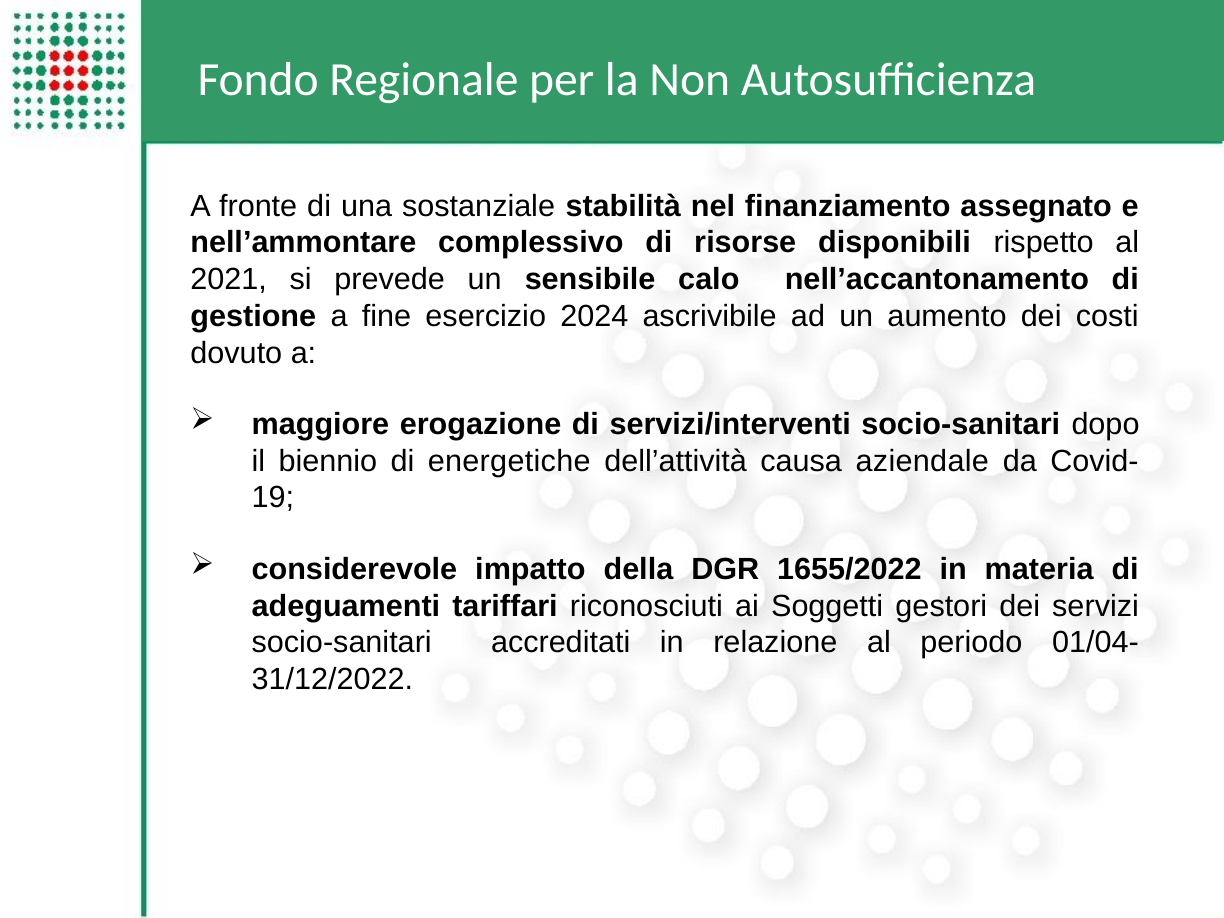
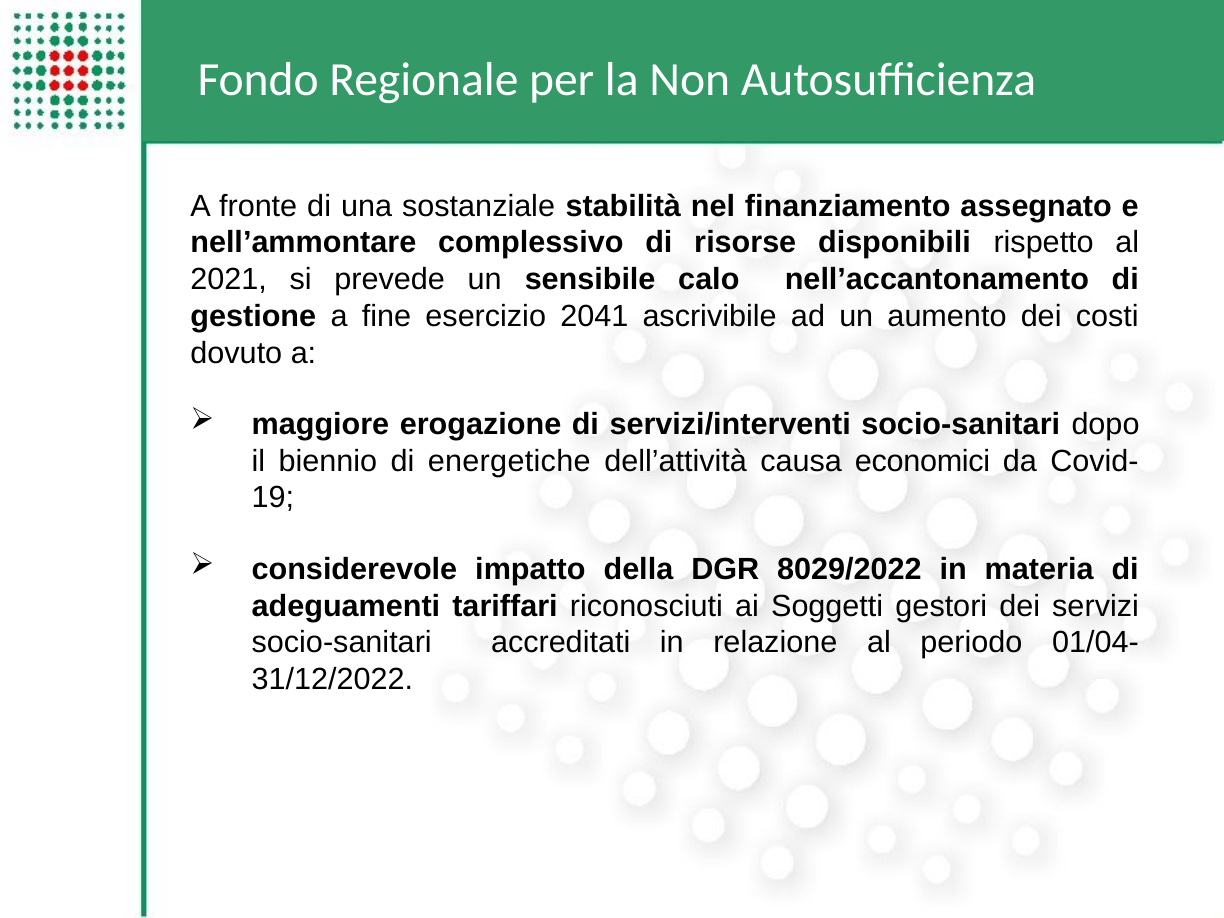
2024: 2024 -> 2041 (594, 316)
aziendale: aziendale -> economici (923, 461)
1655/2022: 1655/2022 -> 8029/2022 (849, 569)
